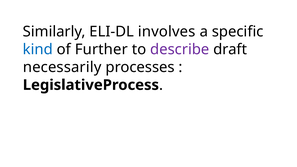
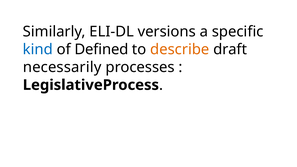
involves: involves -> versions (167, 32)
Further: Further -> Defined (101, 49)
describe colour: purple -> orange (180, 49)
